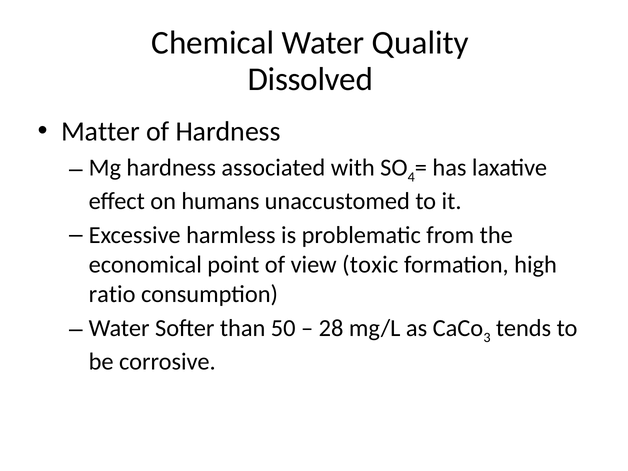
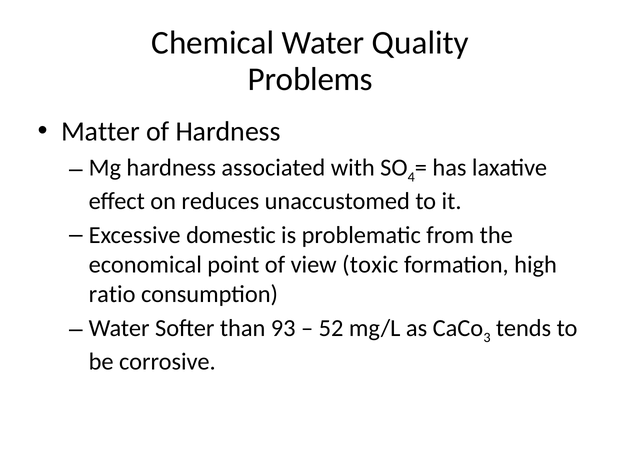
Dissolved: Dissolved -> Problems (310, 79)
humans: humans -> reduces (220, 201)
harmless: harmless -> domestic (231, 235)
50: 50 -> 93 (283, 328)
28: 28 -> 52 (331, 328)
